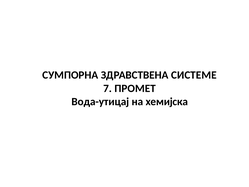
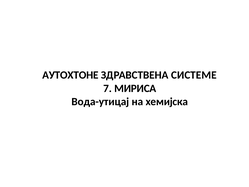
СУМПОРНА: СУМПОРНА -> АУТОХТОНЕ (70, 75)
ПРОМЕТ: ПРОМЕТ -> МИРИСА (135, 88)
